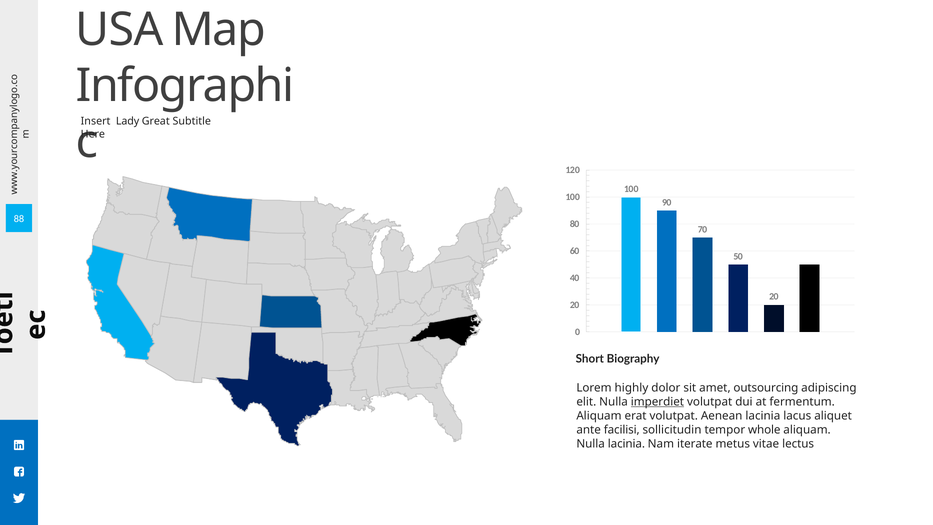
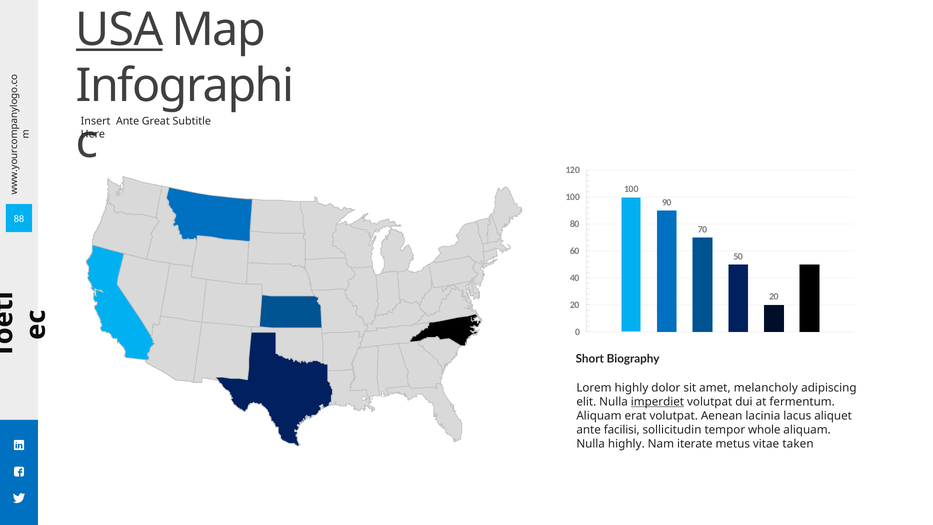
USA underline: none -> present (119, 30)
Insert Lady: Lady -> Ante (128, 121)
outsourcing: outsourcing -> melancholy (766, 388)
Nulla lacinia: lacinia -> highly (626, 444)
lectus: lectus -> taken (798, 444)
